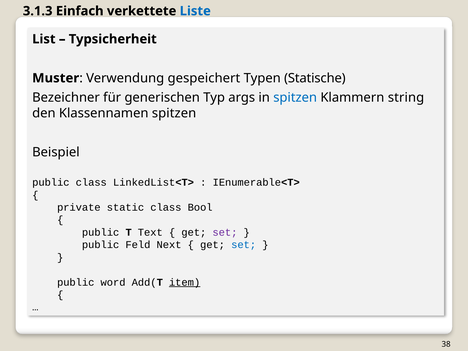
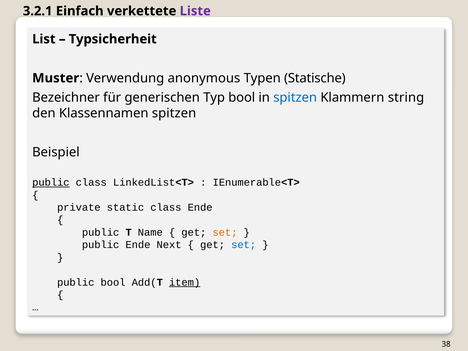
3.1.3: 3.1.3 -> 3.2.1 (38, 11)
Liste colour: blue -> purple (195, 11)
gespeichert: gespeichert -> anonymous (204, 78)
Typ args: args -> bool (242, 98)
public underline: none -> present (51, 182)
class Bool: Bool -> Ende (200, 207)
Text: Text -> Name (150, 232)
set colour: purple -> orange (225, 232)
public Feld: Feld -> Ende (138, 245)
public word: word -> bool (113, 282)
